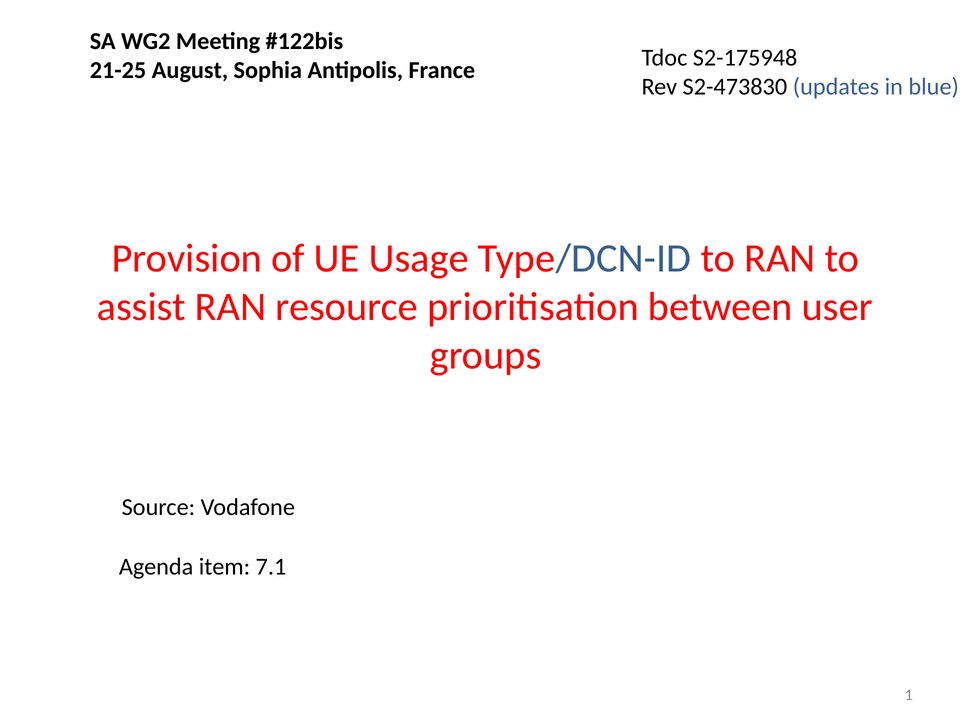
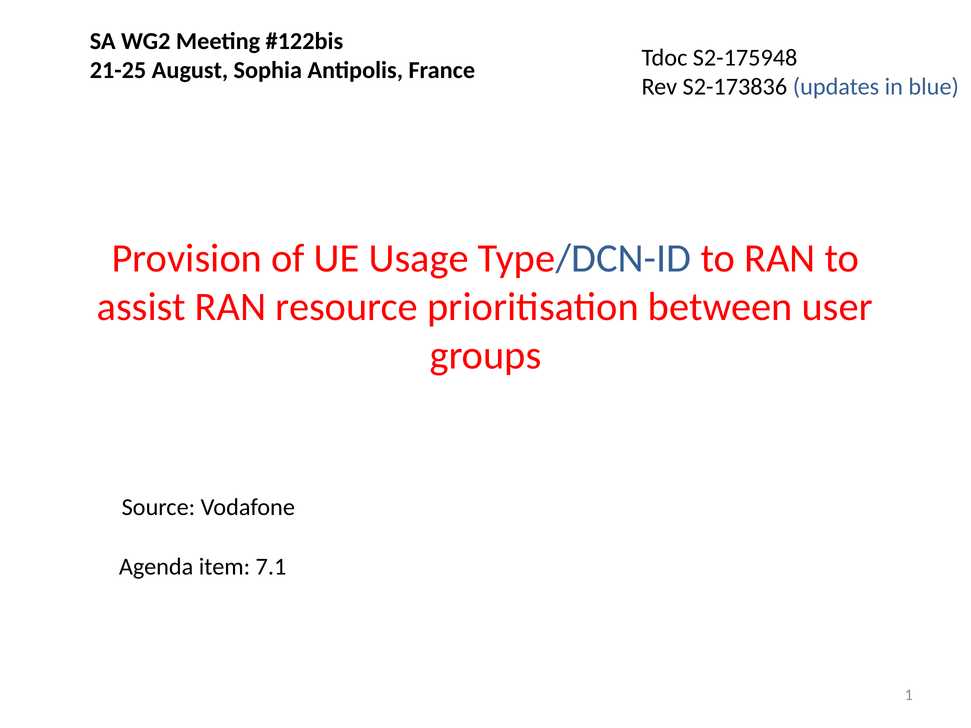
S2-473830: S2-473830 -> S2-173836 (735, 87)
